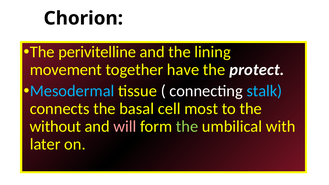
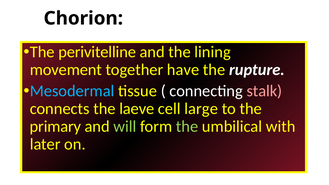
protect: protect -> rupture (257, 70)
stalk colour: light blue -> pink (264, 91)
basal: basal -> laeve (137, 109)
most: most -> large (201, 109)
without: without -> primary (55, 127)
will colour: pink -> light green (125, 127)
